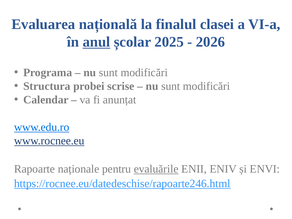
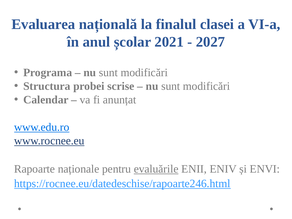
anul underline: present -> none (96, 42)
2025: 2025 -> 2021 (169, 42)
2026: 2026 -> 2027 (210, 42)
